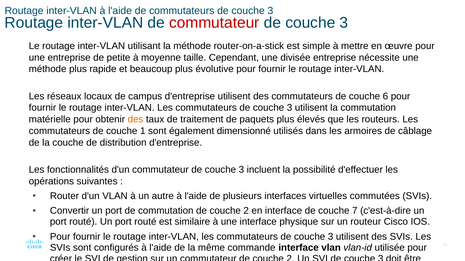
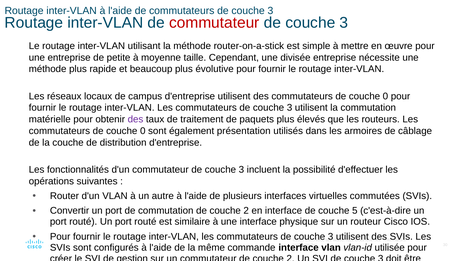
6: 6 -> 0 (385, 96)
des colour: orange -> purple (135, 120)
1: 1 -> 0 (143, 131)
dimensionné: dimensionné -> présentation (244, 131)
7: 7 -> 5 (355, 211)
